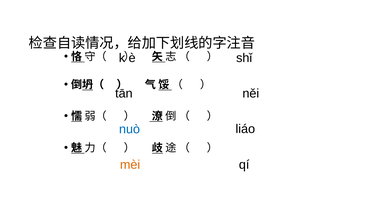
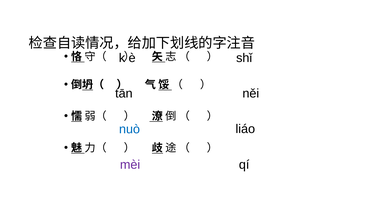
mèi colour: orange -> purple (130, 165)
